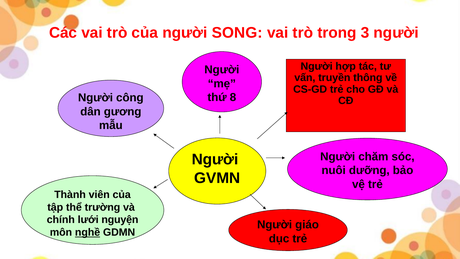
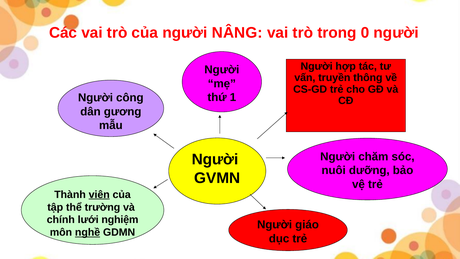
SONG: SONG -> NÂNG (237, 33)
3: 3 -> 0 (365, 33)
8: 8 -> 1 (233, 97)
viên underline: none -> present (99, 194)
nguyện: nguyện -> nghiệm (120, 220)
